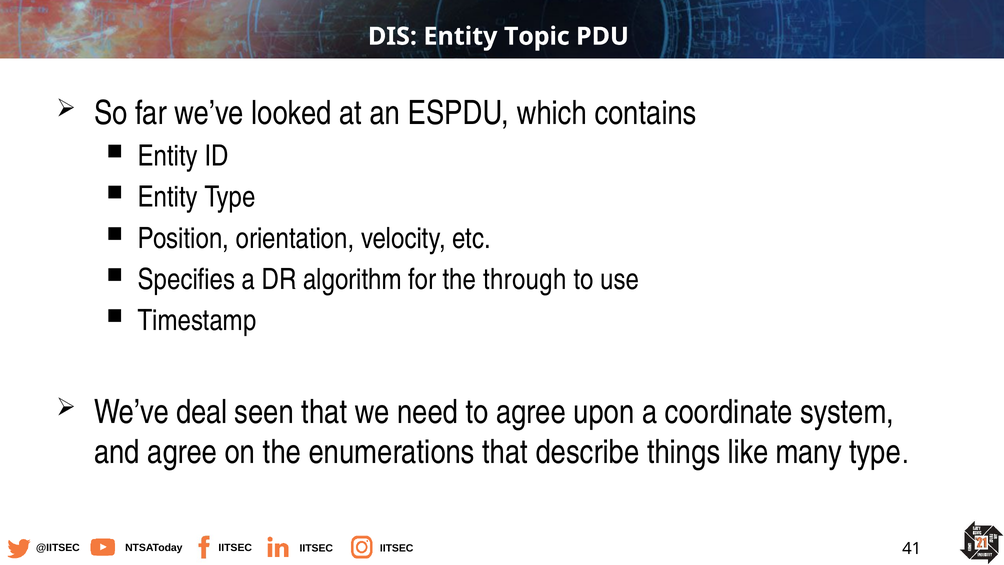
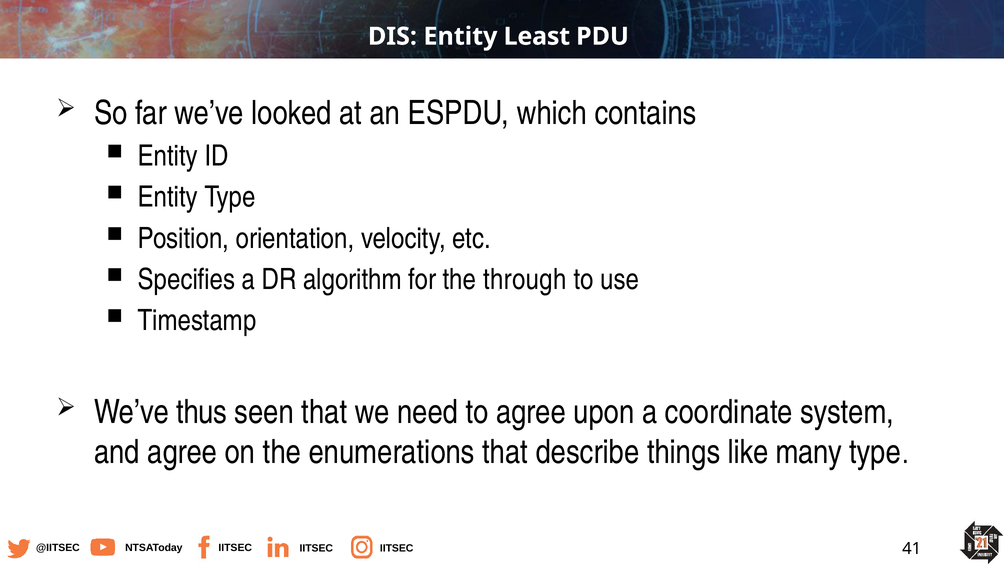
Topic: Topic -> Least (537, 36)
deal: deal -> thus (202, 412)
